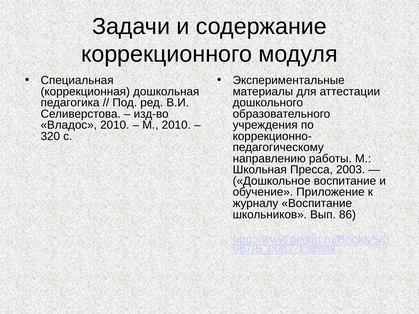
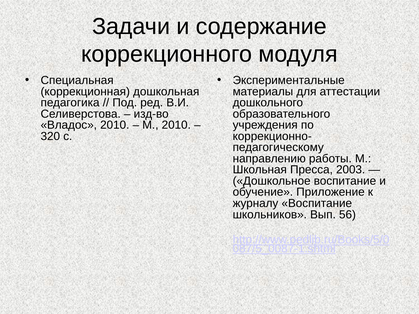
86: 86 -> 56 (347, 215)
